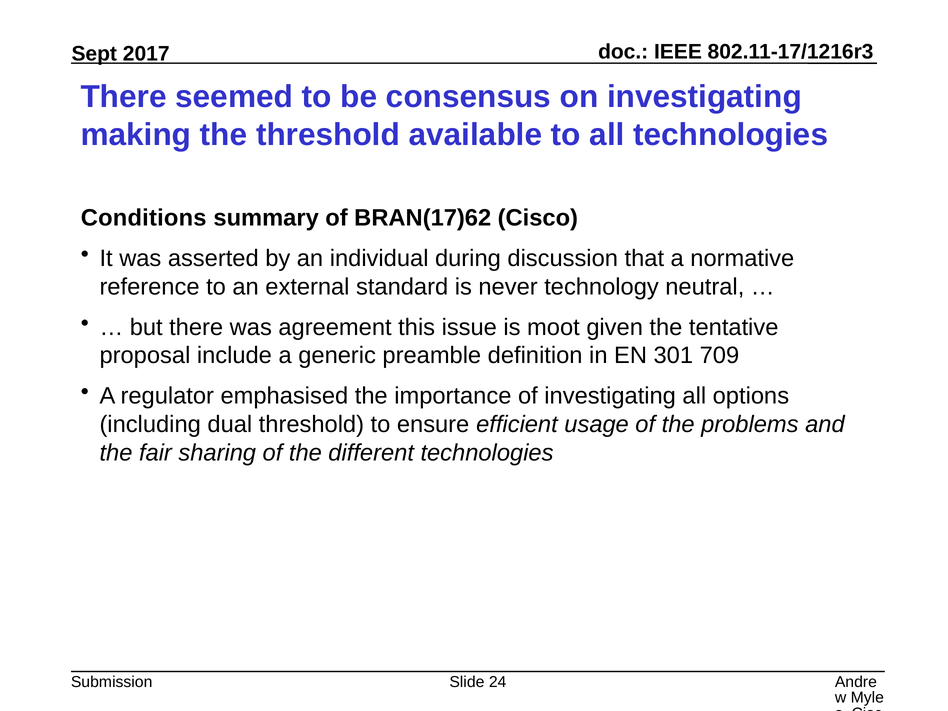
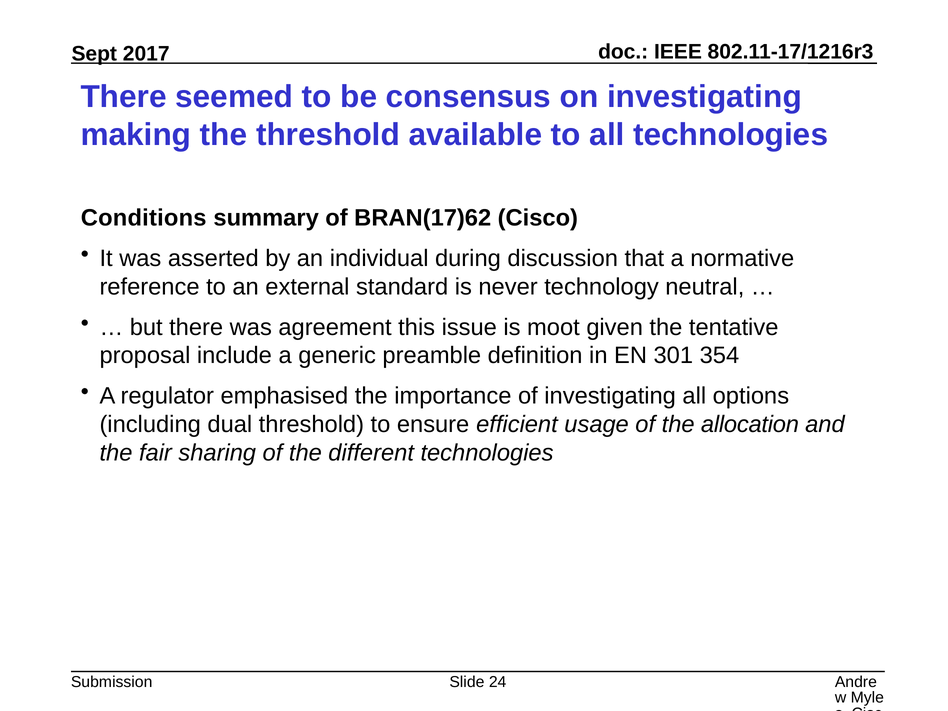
709: 709 -> 354 (719, 356)
problems: problems -> allocation (750, 424)
